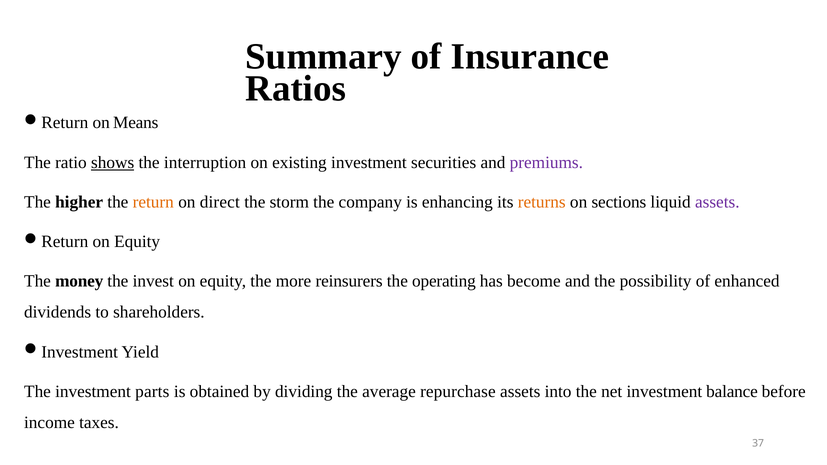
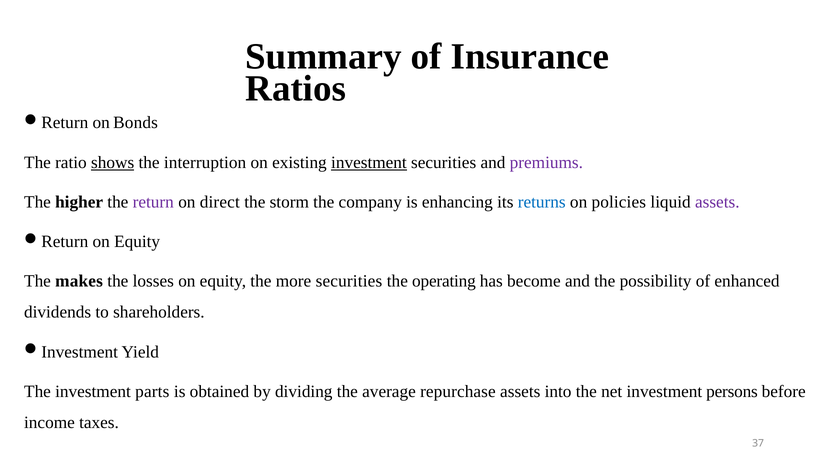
Means: Means -> Bonds (136, 123)
investment underline: none -> present (369, 162)
return colour: orange -> purple (153, 202)
returns colour: orange -> blue (542, 202)
sections: sections -> policies (619, 202)
money: money -> makes (79, 281)
invest: invest -> losses (153, 281)
more reinsurers: reinsurers -> securities (349, 281)
balance: balance -> persons (732, 392)
